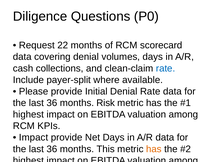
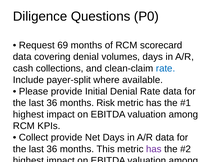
22: 22 -> 69 (63, 45)
Impact: Impact -> Collect (34, 137)
has colour: orange -> purple (154, 149)
